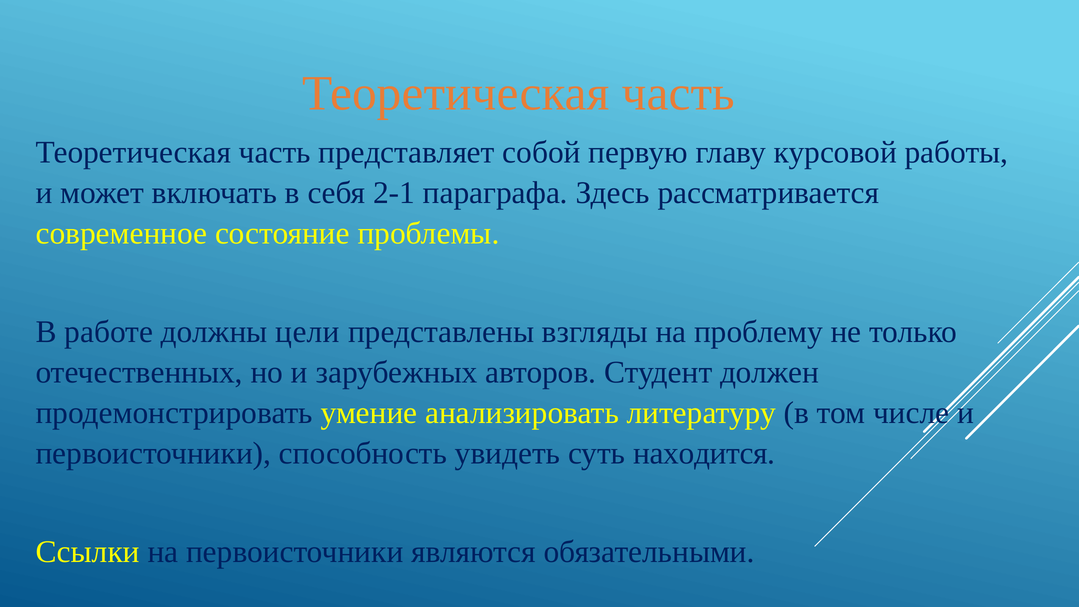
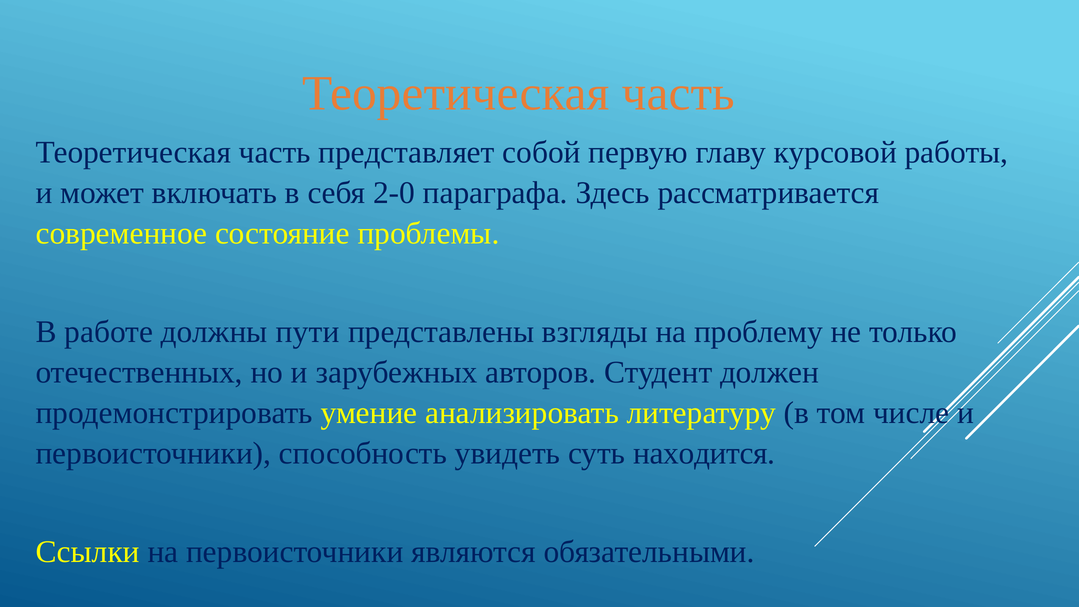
2-1: 2-1 -> 2-0 (394, 193)
цели: цели -> пути (308, 332)
